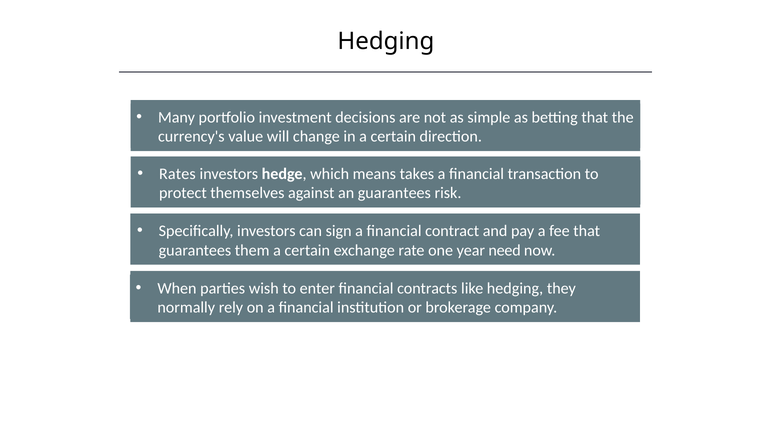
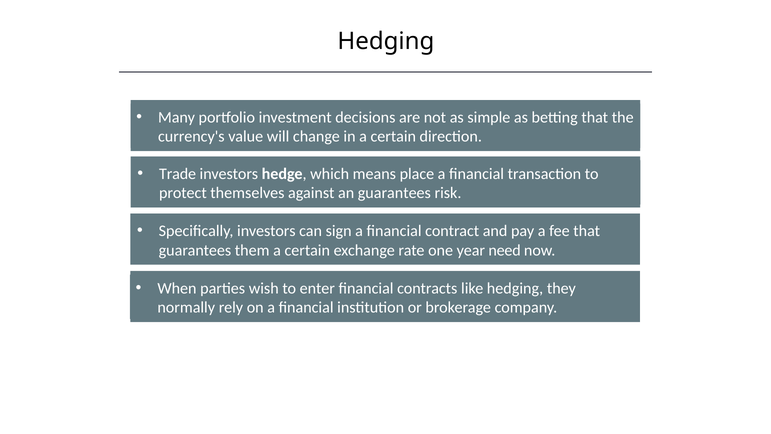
Rates: Rates -> Trade (178, 174)
takes: takes -> place (417, 174)
